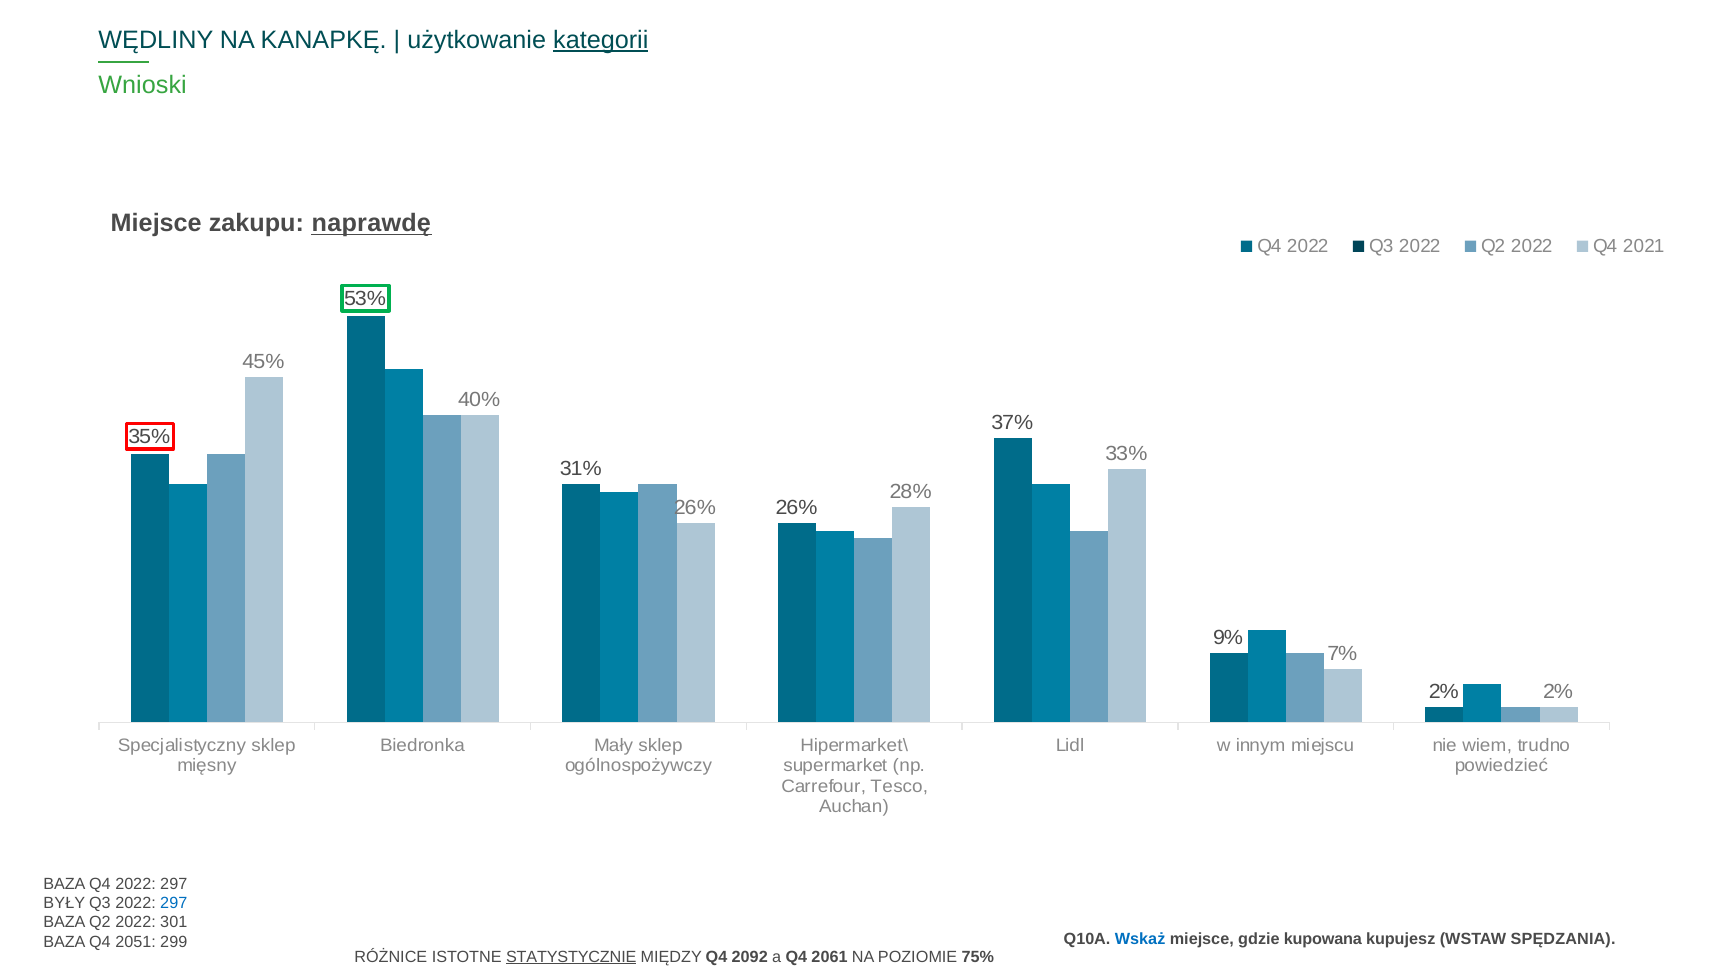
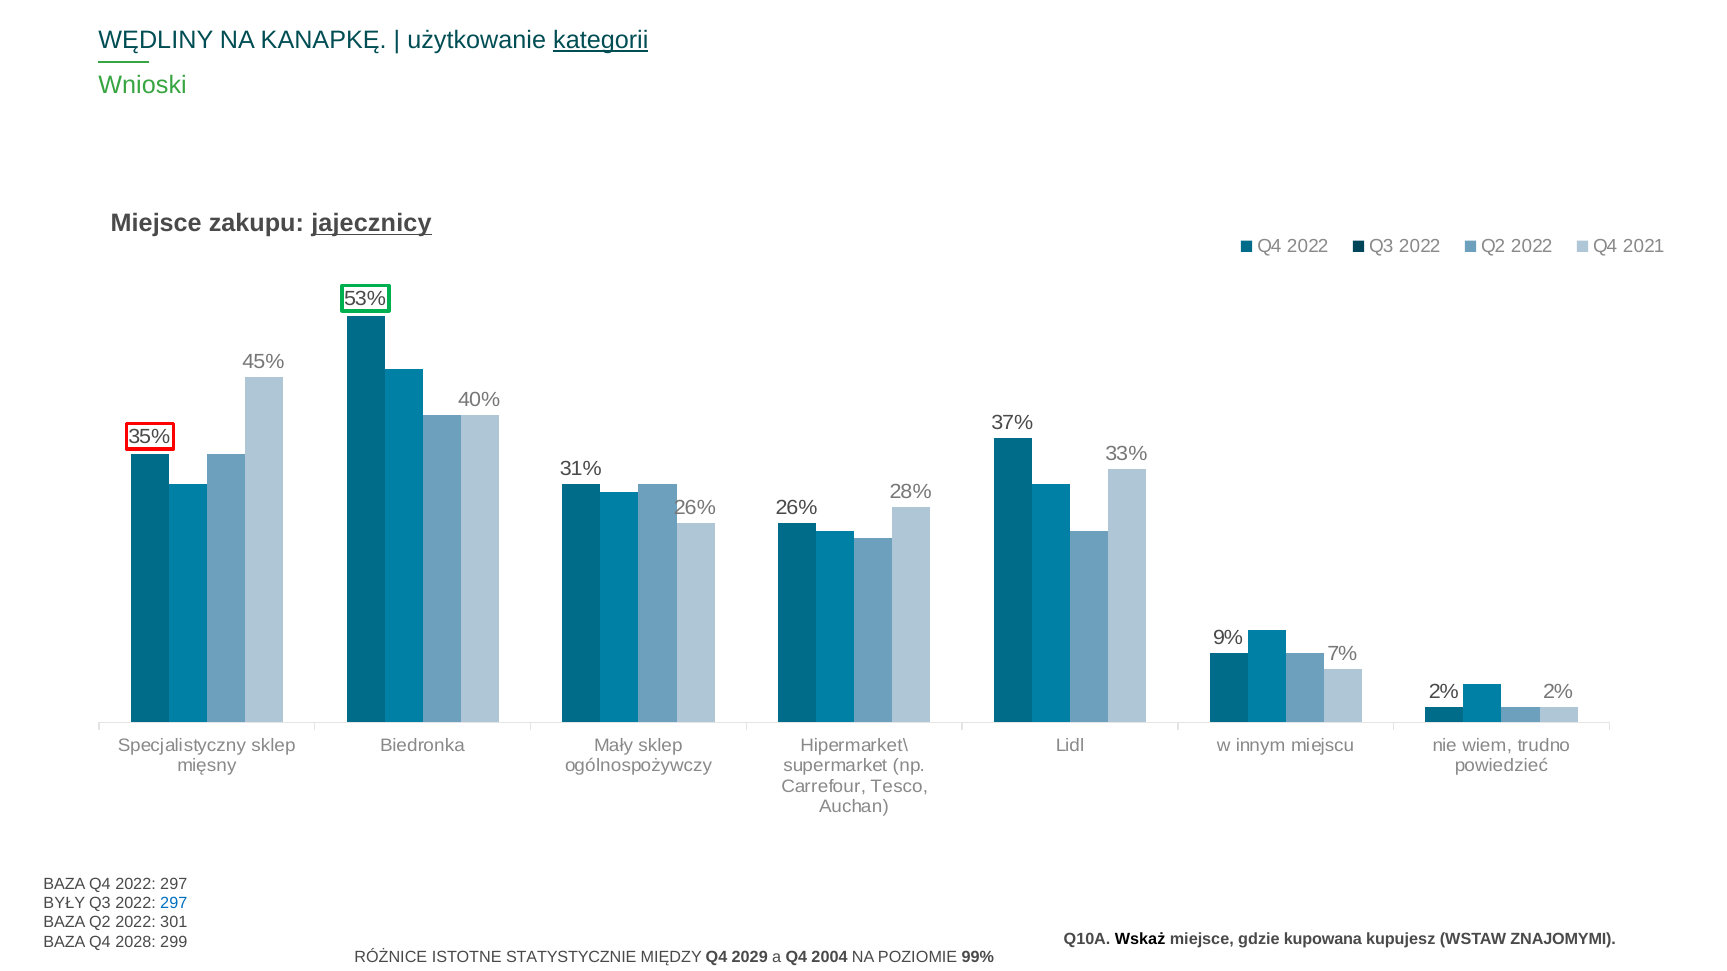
naprawdę: naprawdę -> jajecznicy (371, 224)
Wskaż colour: blue -> black (1140, 939)
SPĘDZANIA: SPĘDZANIA -> ZNAJOMYMI (1563, 939)
2051: 2051 -> 2028 (136, 943)
STATYSTYCZNIE underline: present -> none (571, 957)
2092: 2092 -> 2029 (750, 957)
2061: 2061 -> 2004 (830, 957)
75%: 75% -> 99% (978, 957)
